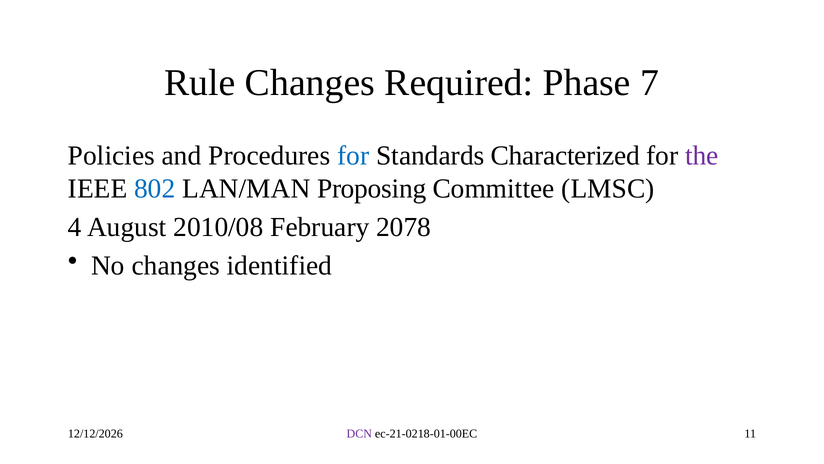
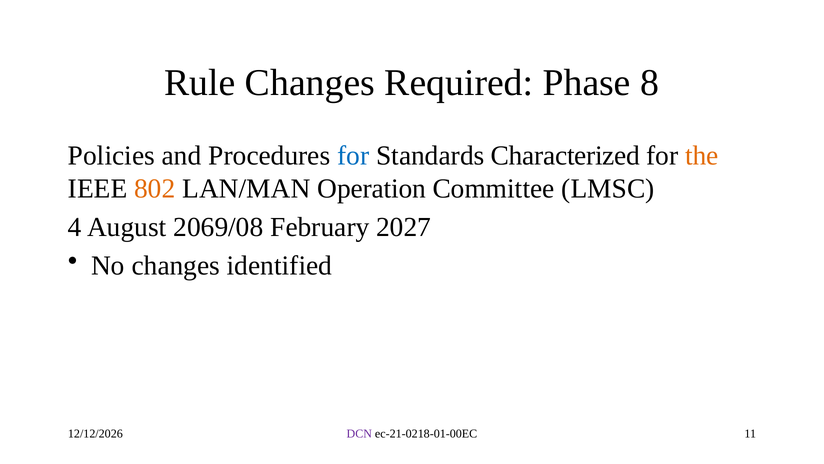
7: 7 -> 8 (650, 82)
the colour: purple -> orange (702, 155)
802 colour: blue -> orange (155, 188)
Proposing: Proposing -> Operation (372, 188)
2010/08: 2010/08 -> 2069/08 (218, 227)
2078: 2078 -> 2027 (404, 227)
